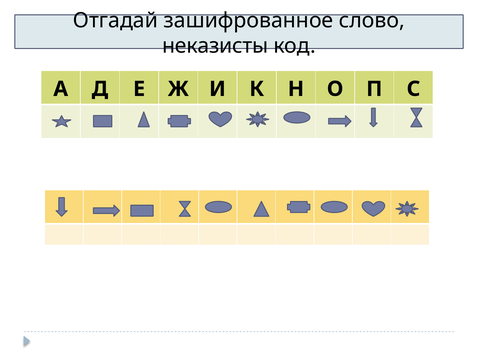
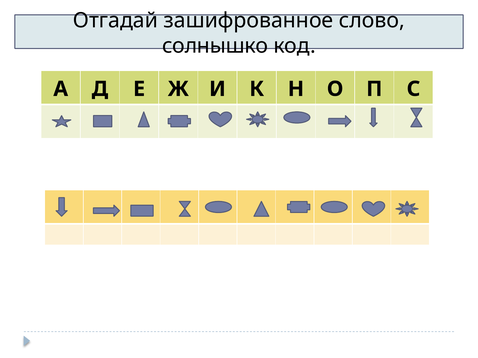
неказисты: неказисты -> солнышко (215, 46)
